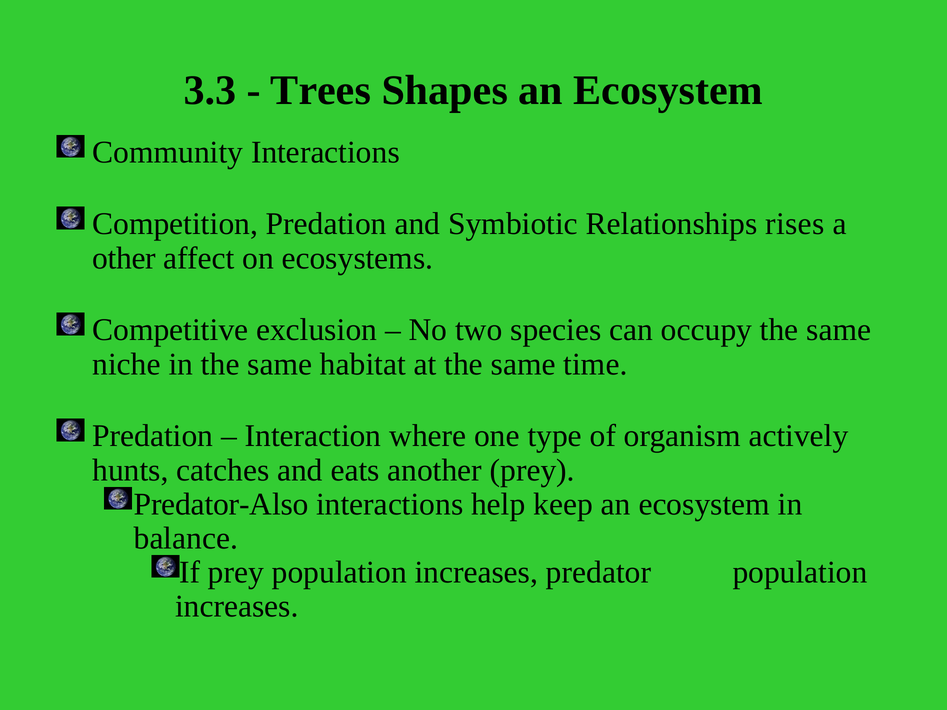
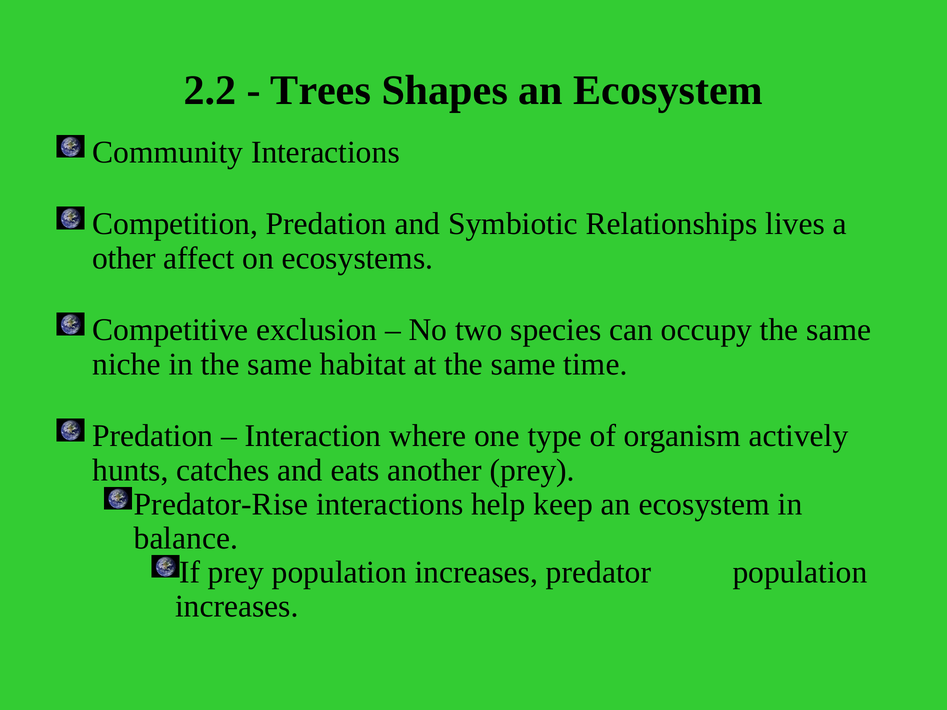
3.3: 3.3 -> 2.2 (210, 91)
rises: rises -> lives (795, 224)
Predator-Also: Predator-Also -> Predator-Rise (221, 504)
